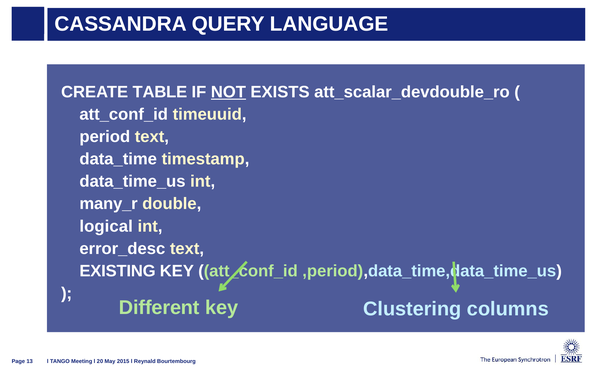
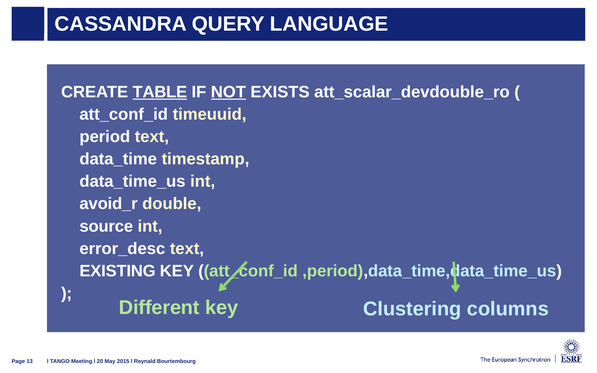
TABLE underline: none -> present (160, 92)
many_r: many_r -> avoid_r (109, 204)
logical: logical -> source (106, 226)
